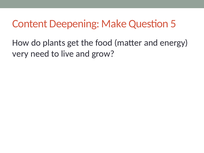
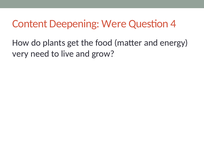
Make: Make -> Were (114, 24)
5: 5 -> 4 (173, 24)
